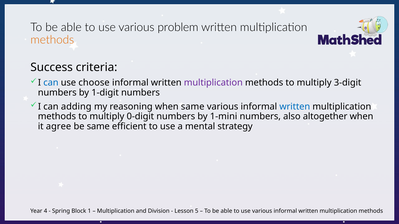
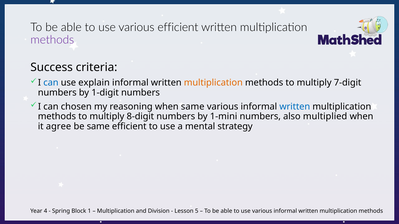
various problem: problem -> efficient (178, 27)
methods colour: orange -> purple (52, 40)
choose: choose -> explain (94, 83)
multiplication colour: purple -> orange (213, 83)
3-digit: 3-digit -> 7-digit (348, 83)
adding: adding -> chosen (76, 107)
0-digit: 0-digit -> 8-digit (140, 117)
altogether: altogether -> multiplied (325, 117)
